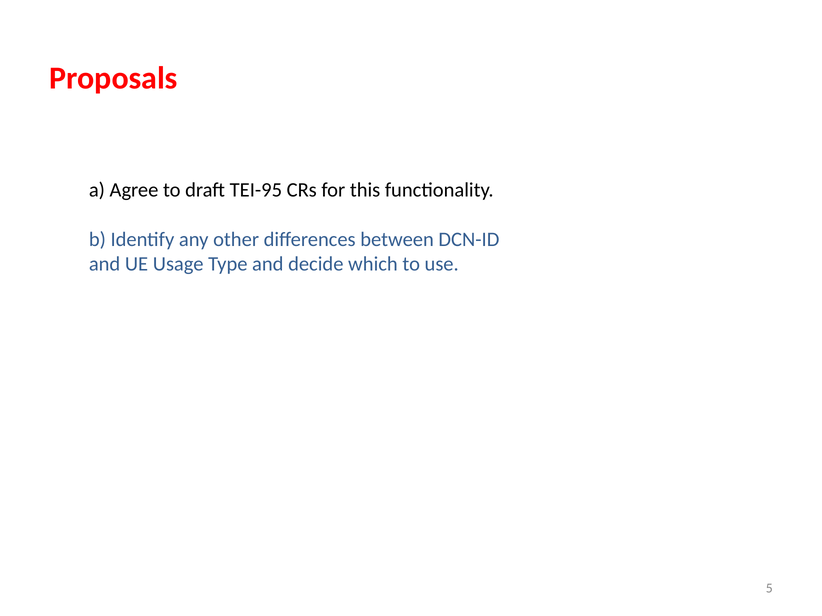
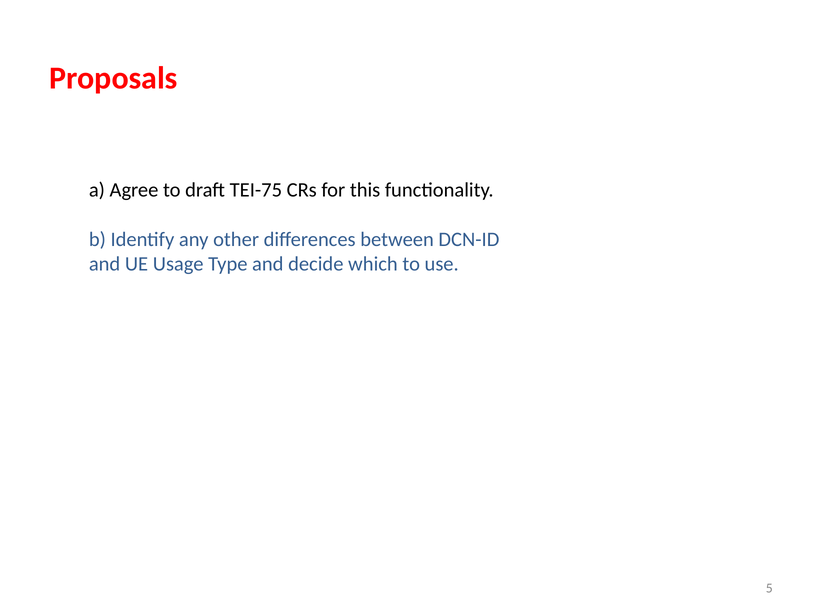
TEI-95: TEI-95 -> TEI-75 (256, 190)
